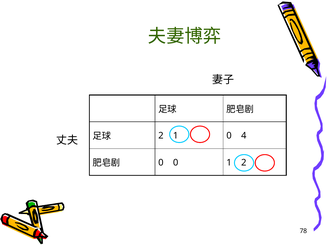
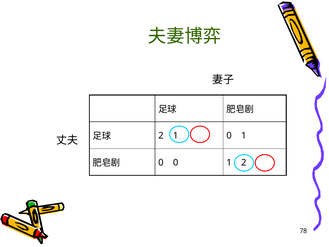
1 0 4: 4 -> 1 (244, 136)
